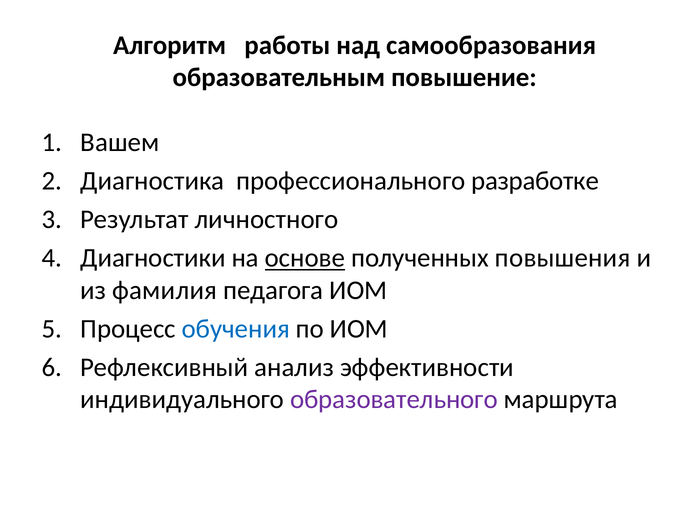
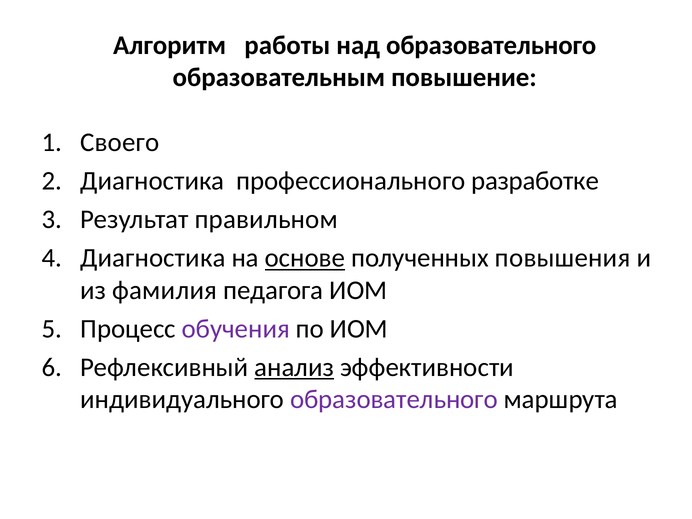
над самообразования: самообразования -> образовательного (491, 45)
Вашем: Вашем -> Своего (120, 143)
личностного: личностного -> правильном (266, 220)
Диагностики: Диагностики -> Диагностика (153, 258)
обучения colour: blue -> purple (236, 329)
анализ underline: none -> present (294, 367)
